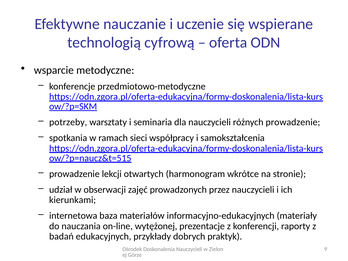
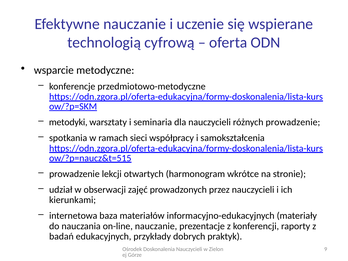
potrzeby: potrzeby -> metodyki (68, 122)
on-line wytężonej: wytężonej -> nauczanie (156, 226)
